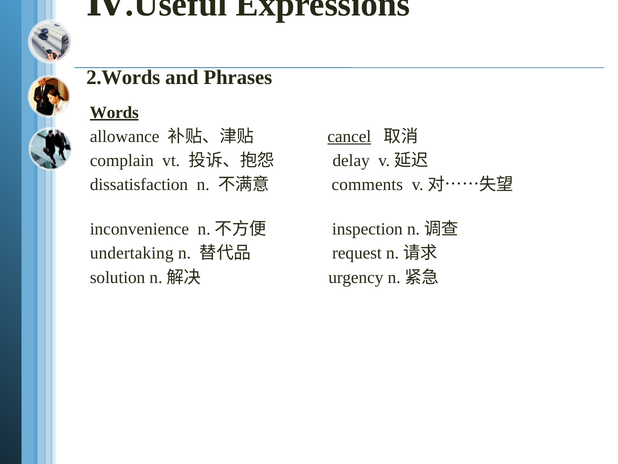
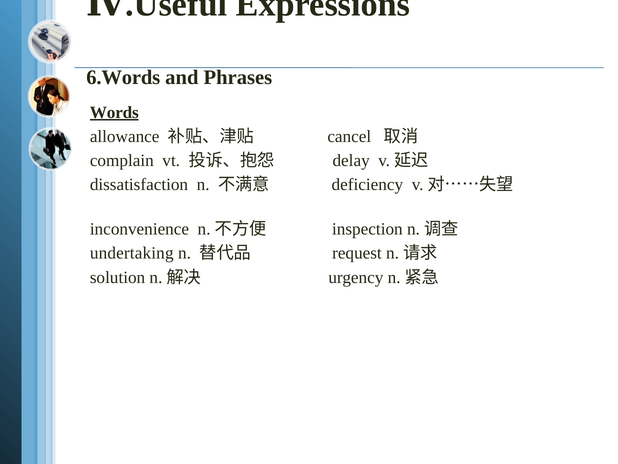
2.Words: 2.Words -> 6.Words (123, 78)
cancel underline: present -> none (349, 136)
comments: comments -> deficiency (367, 184)
